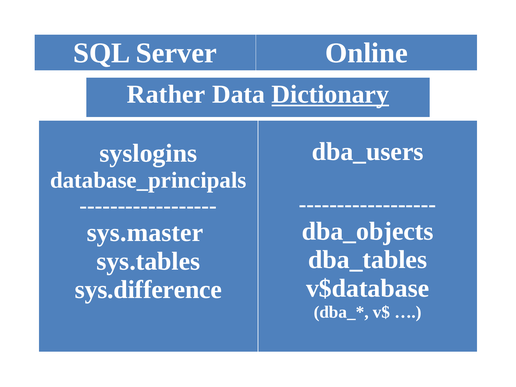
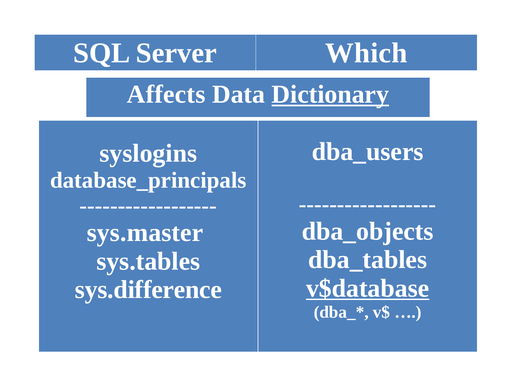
Online: Online -> Which (366, 53)
Rather: Rather -> Affects (166, 94)
v$database underline: none -> present (368, 288)
